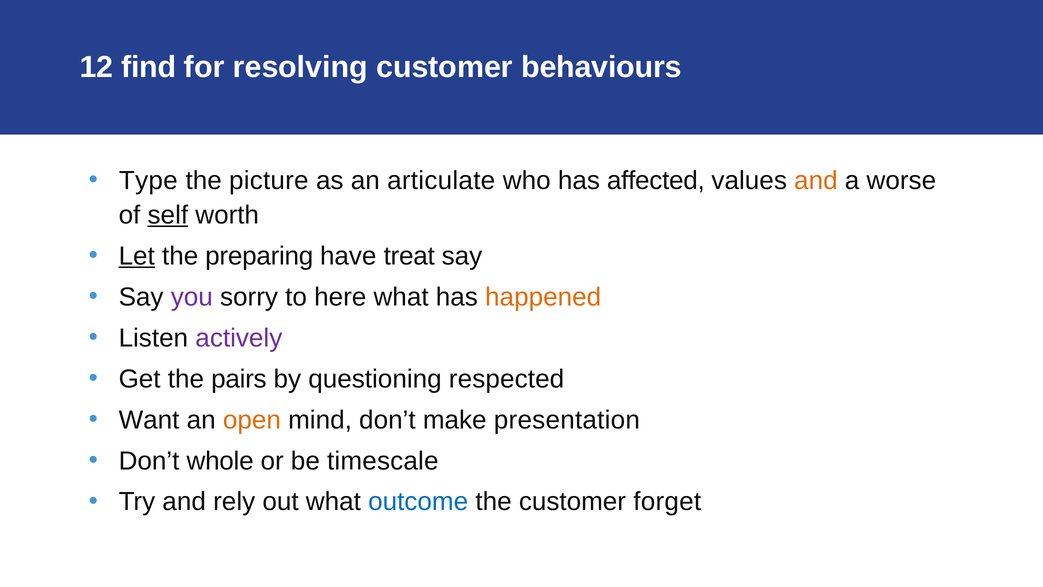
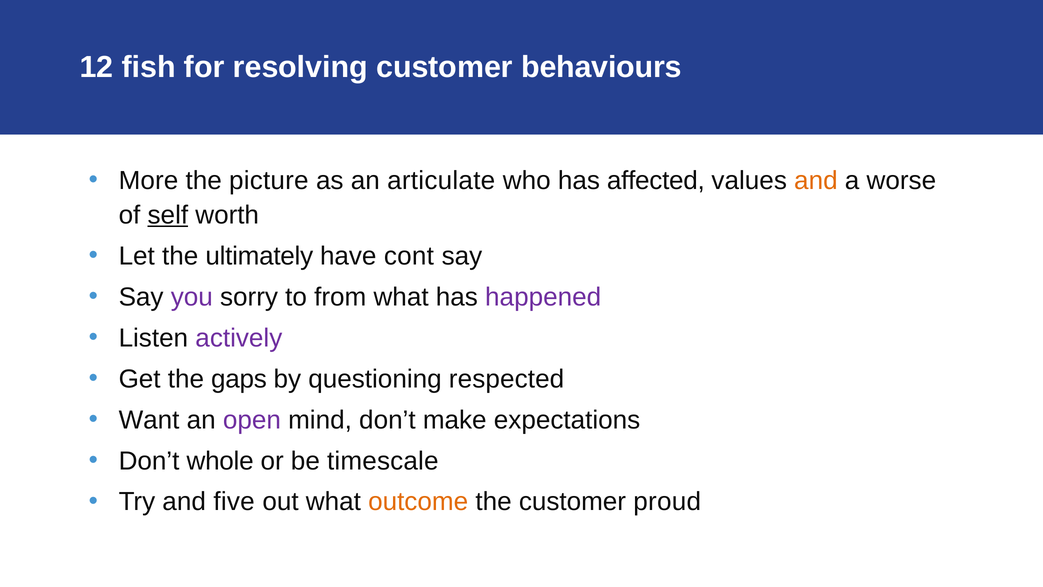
find: find -> fish (149, 67)
Type: Type -> More (148, 181)
Let underline: present -> none (137, 256)
preparing: preparing -> ultimately (259, 256)
treat: treat -> cont (409, 256)
here: here -> from (340, 297)
happened colour: orange -> purple (543, 297)
pairs: pairs -> gaps (239, 379)
open colour: orange -> purple (252, 420)
presentation: presentation -> expectations (567, 420)
rely: rely -> five (234, 502)
outcome colour: blue -> orange (418, 502)
forget: forget -> proud (667, 502)
